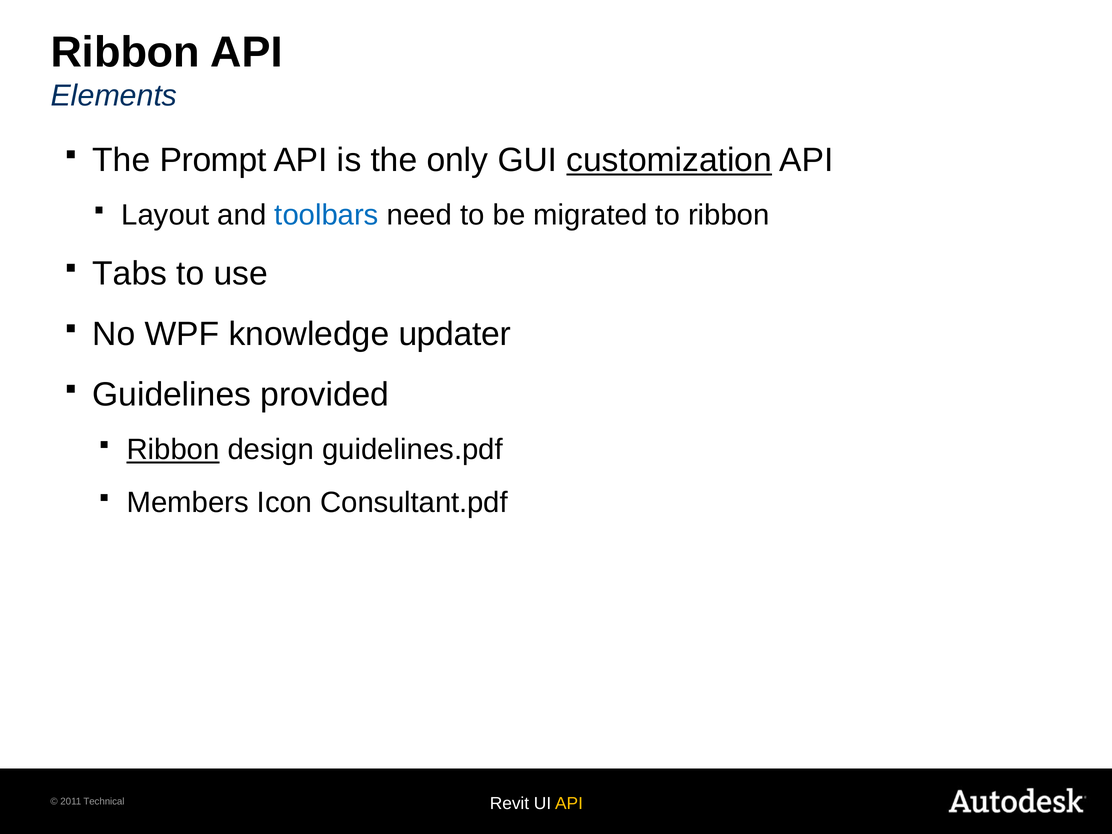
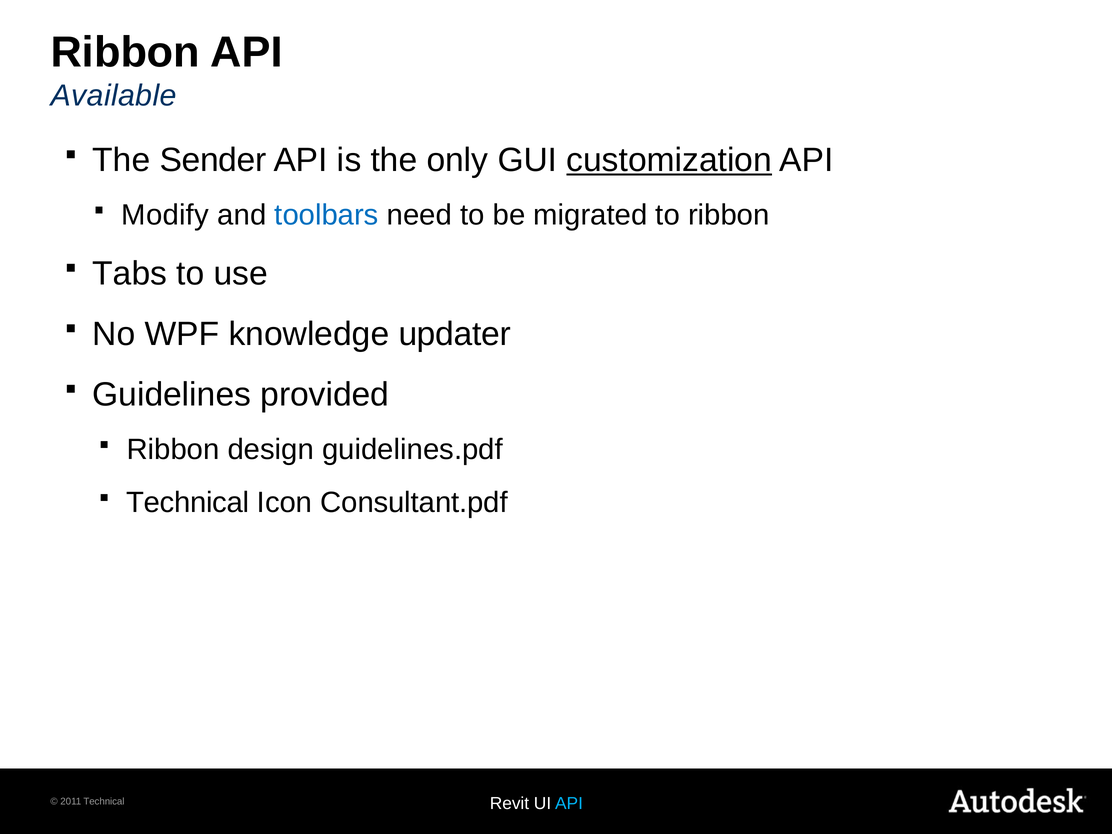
Elements: Elements -> Available (114, 96)
Prompt: Prompt -> Sender (213, 160)
Layout: Layout -> Modify (165, 215)
Ribbon underline: present -> none (173, 450)
Members: Members -> Technical (188, 503)
API colour: yellow -> light blue (569, 804)
